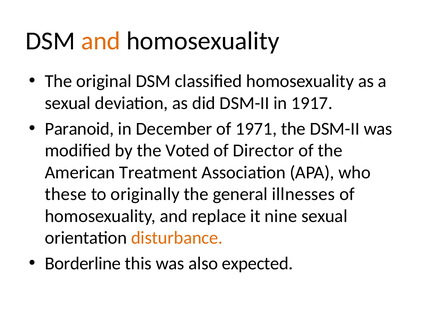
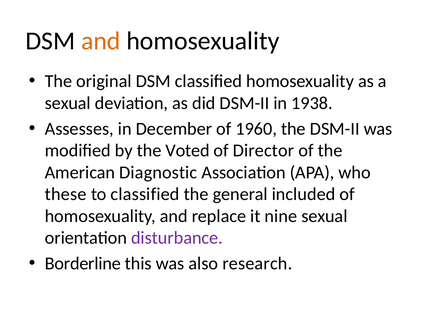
1917: 1917 -> 1938 (312, 103)
Paranoid: Paranoid -> Assesses (79, 129)
1971: 1971 -> 1960 (256, 129)
Treatment: Treatment -> Diagnostic (158, 173)
to originally: originally -> classified (145, 194)
illnesses: illnesses -> included (304, 194)
disturbance colour: orange -> purple (177, 238)
expected: expected -> research (257, 264)
